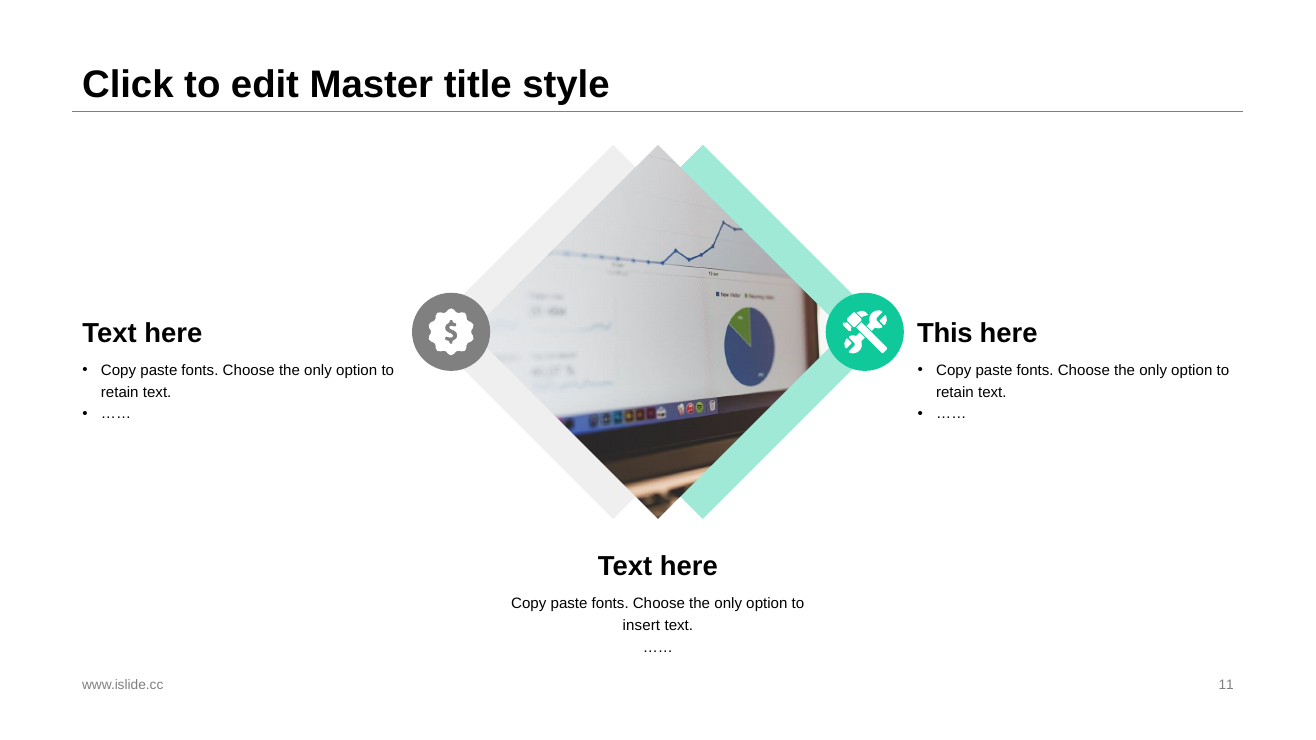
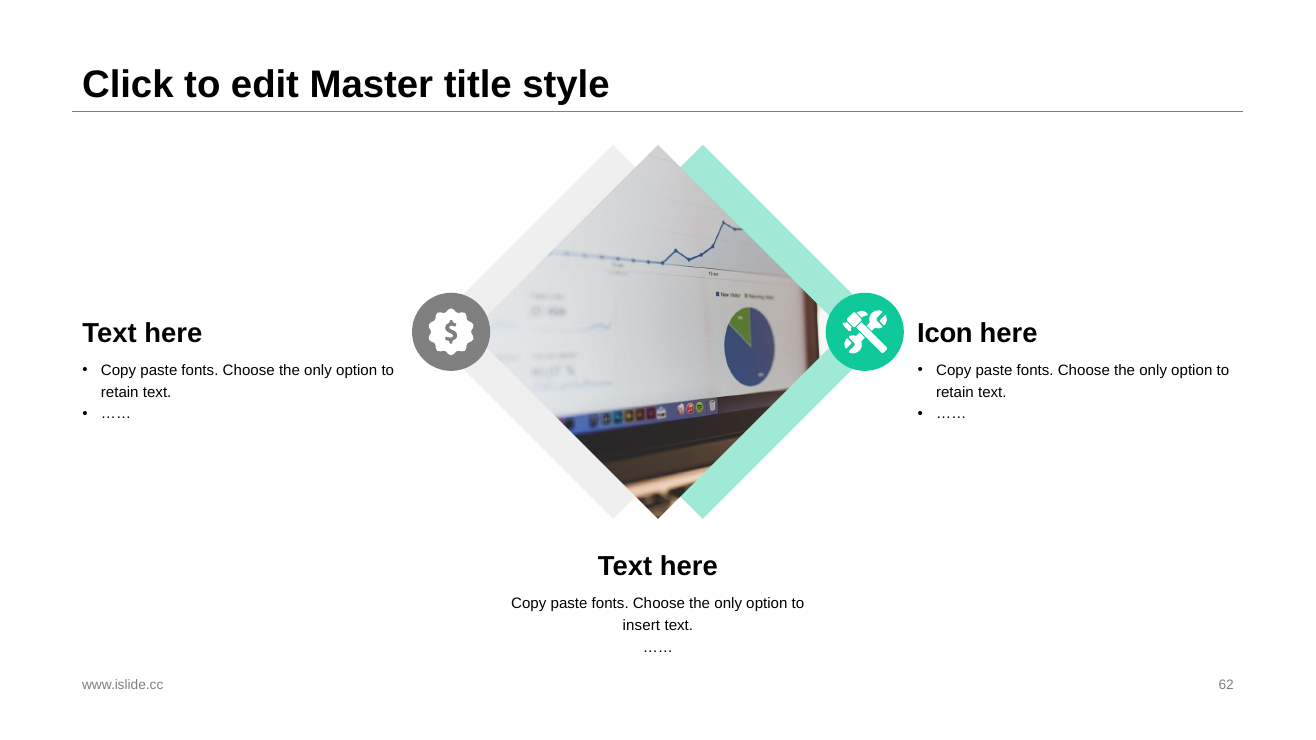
This: This -> Icon (945, 333)
11: 11 -> 62 (1226, 686)
